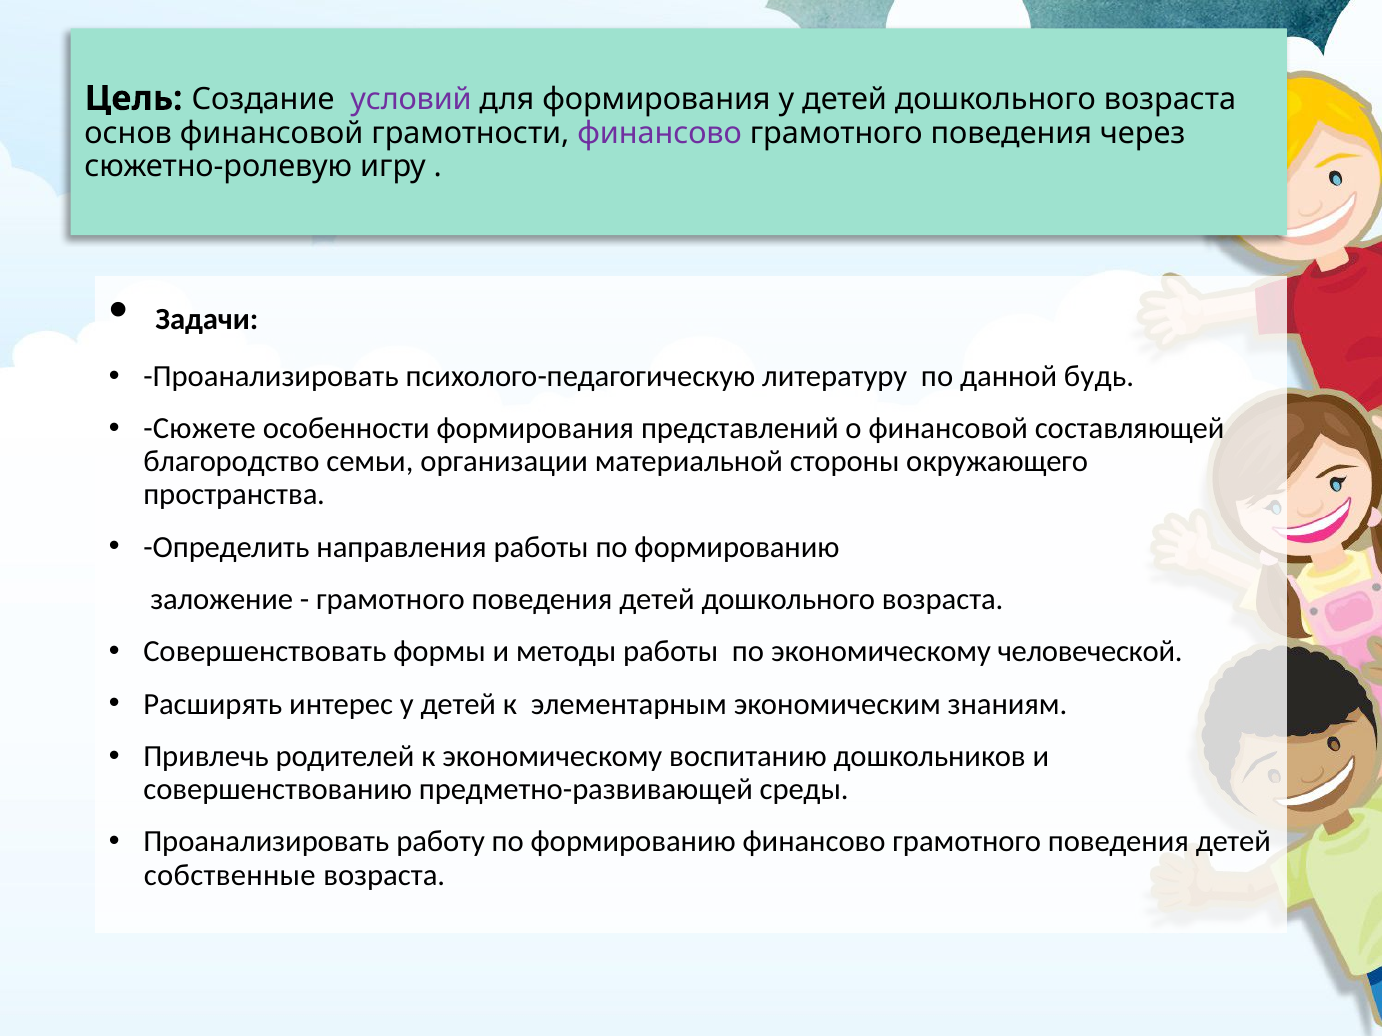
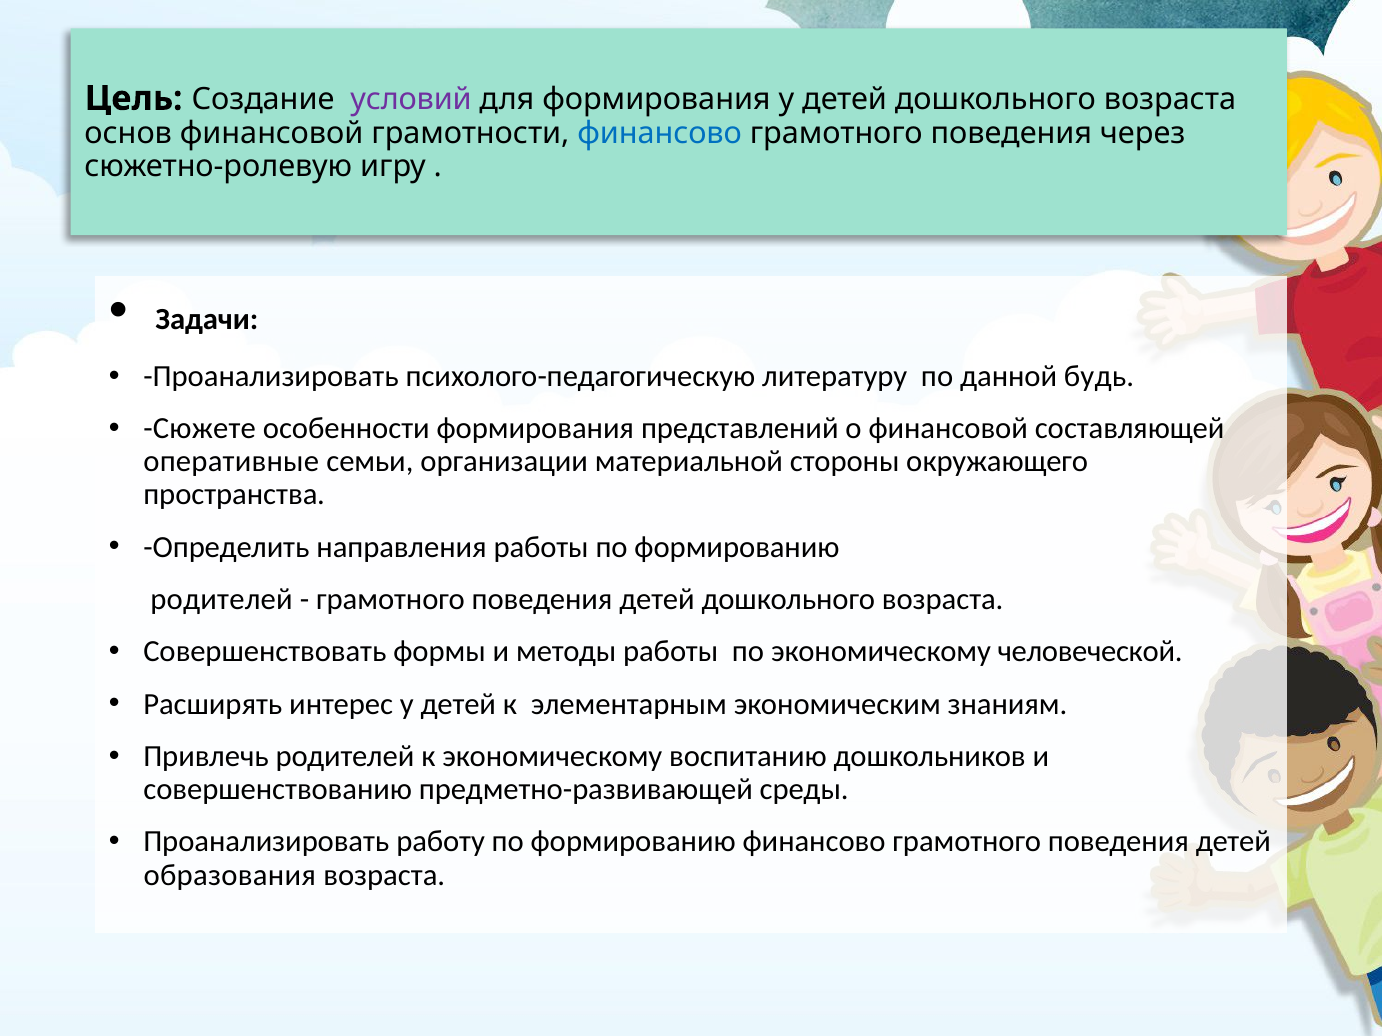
финансово colour: purple -> blue (660, 134)
благородство: благородство -> оперативные (231, 462)
заложение: заложение -> родителей (221, 600)
собственные: собственные -> образования (230, 875)
